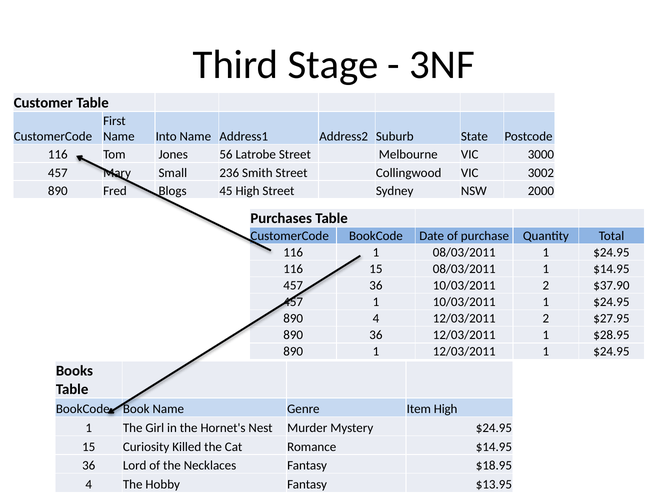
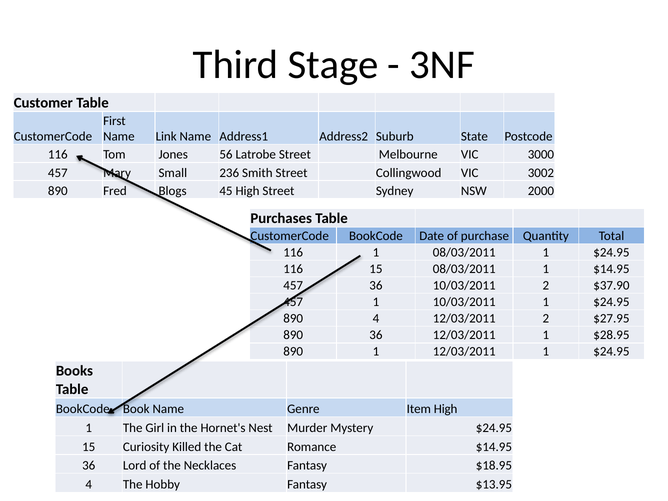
Into: Into -> Link (166, 137)
